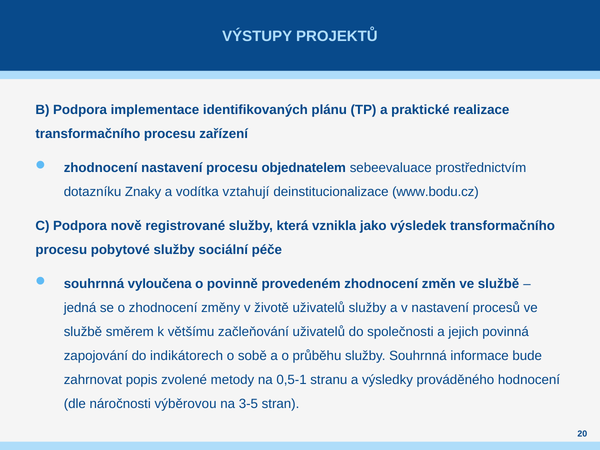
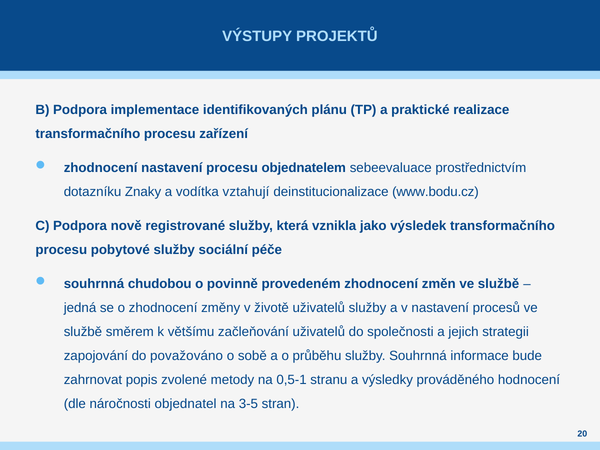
vyloučena: vyloučena -> chudobou (160, 284)
povinná: povinná -> strategii (506, 332)
indikátorech: indikátorech -> považováno (187, 356)
výběrovou: výběrovou -> objednatel (186, 404)
